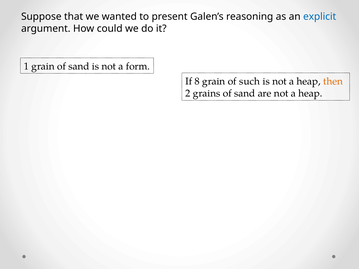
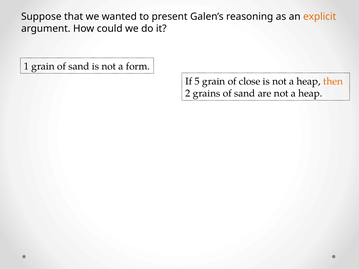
explicit colour: blue -> orange (320, 17)
8: 8 -> 5 (197, 81)
such: such -> close (250, 81)
